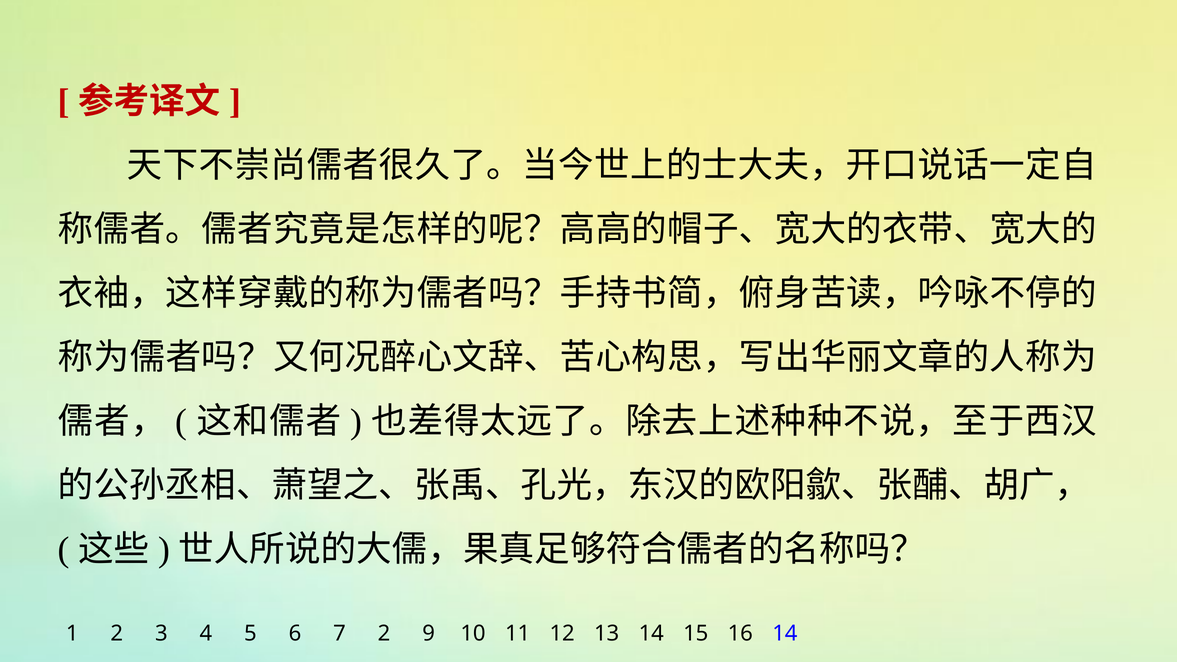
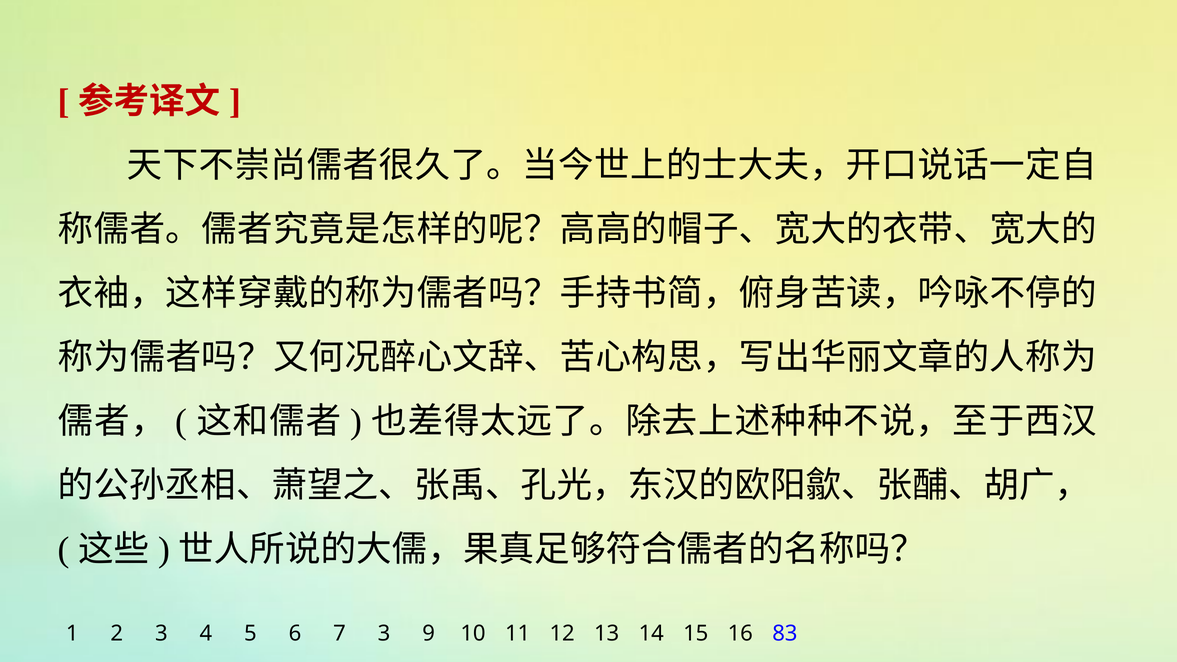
7 2: 2 -> 3 (384, 634)
16 14: 14 -> 83 (785, 634)
